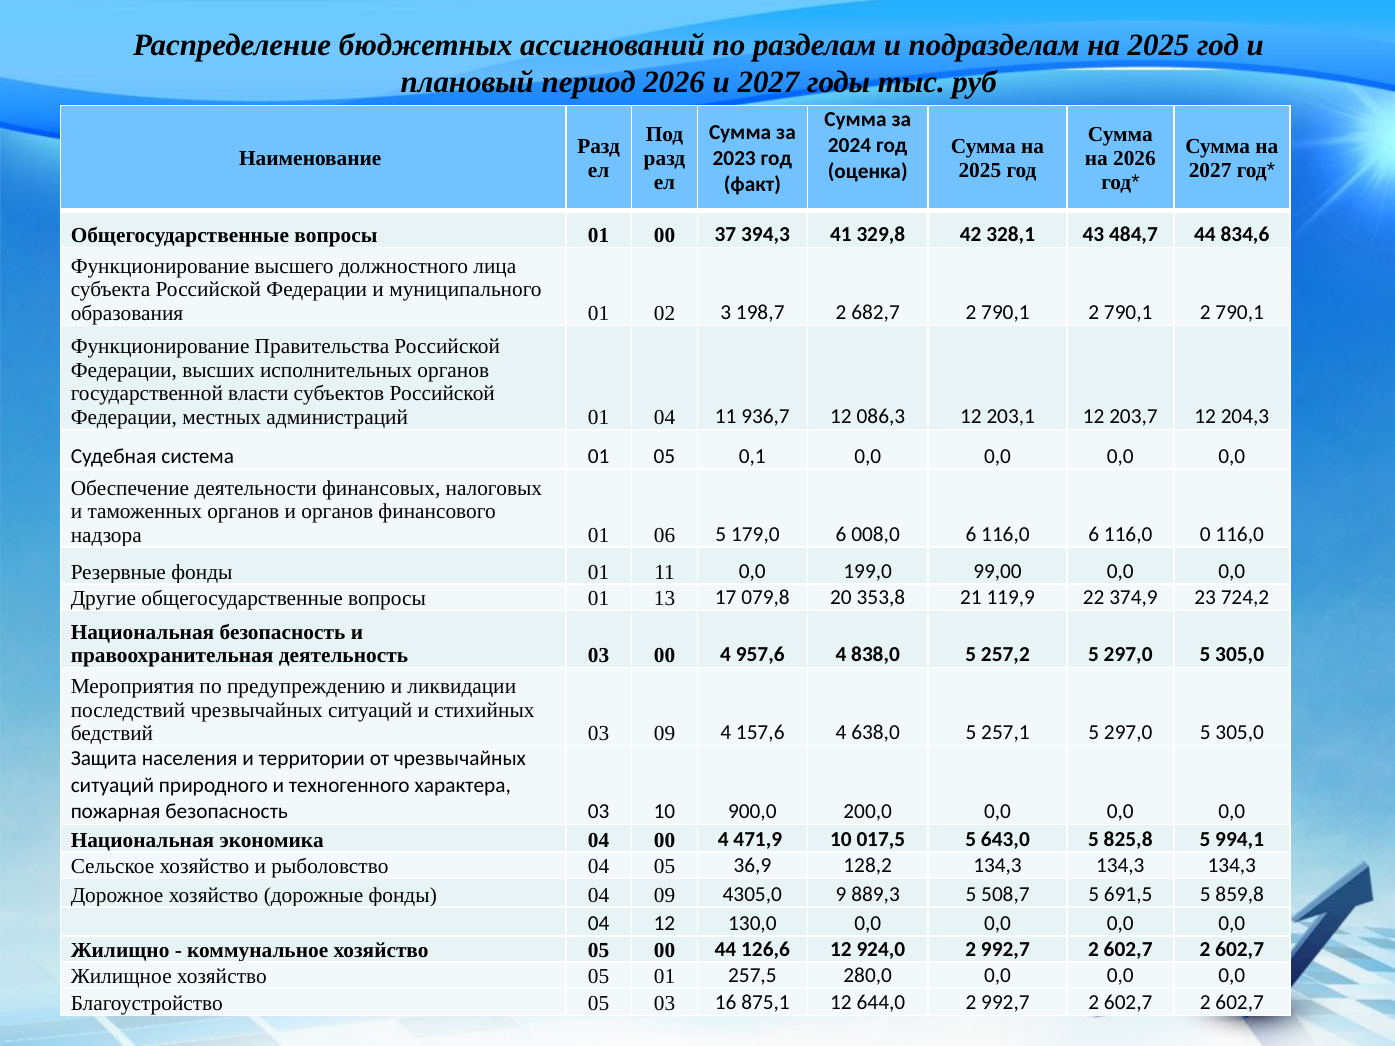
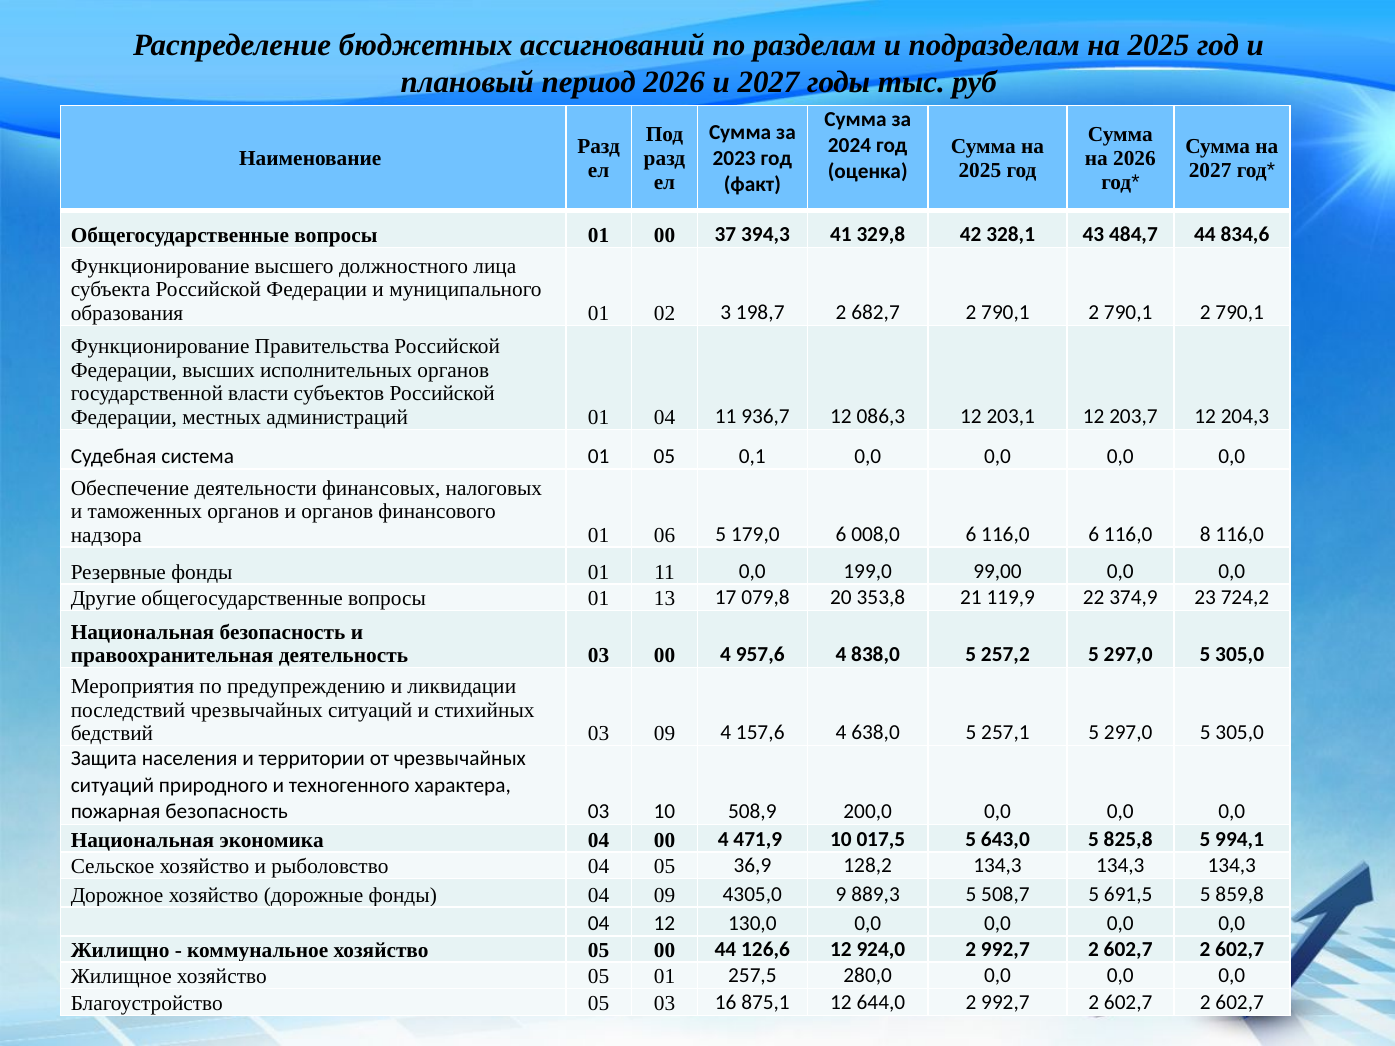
0: 0 -> 8 (1205, 535)
900,0: 900,0 -> 508,9 (752, 812)
